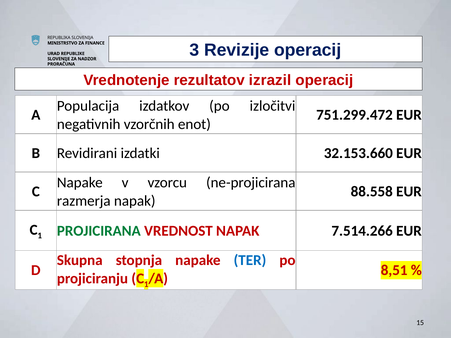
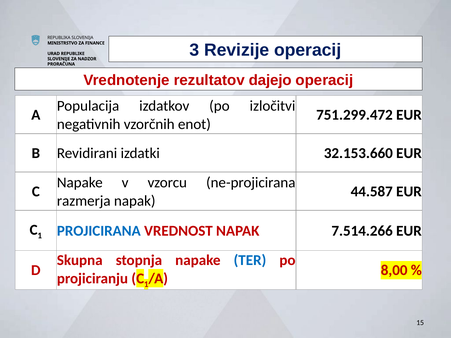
izrazil: izrazil -> dajejo (270, 80)
88.558: 88.558 -> 44.587 (372, 192)
PROJICIRANA colour: green -> blue (99, 231)
8,51: 8,51 -> 8,00 (394, 271)
